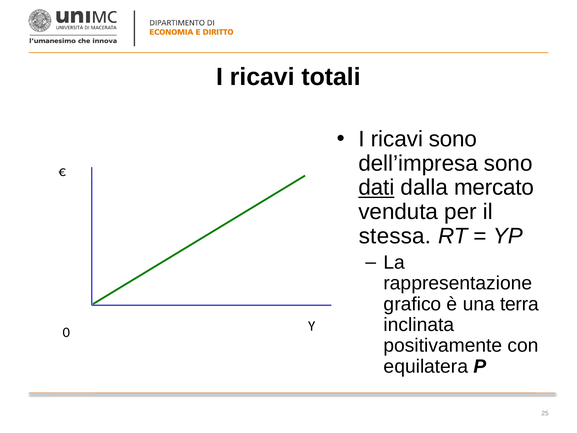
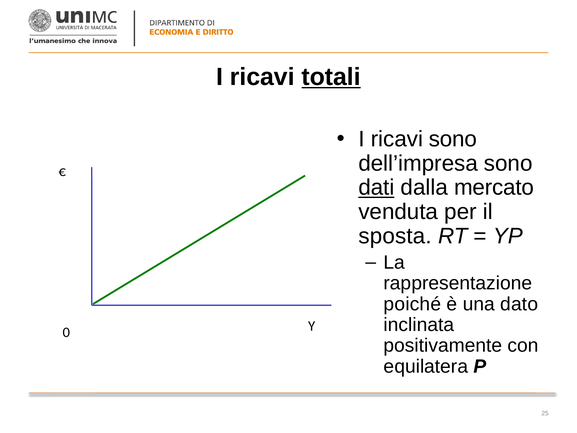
totali underline: none -> present (331, 77)
stessa: stessa -> sposta (395, 236)
grafico: grafico -> poiché (412, 304)
terra: terra -> dato (519, 304)
